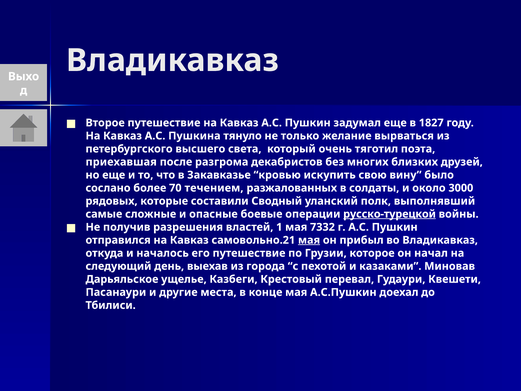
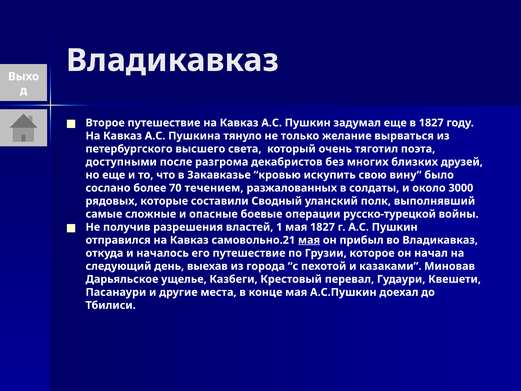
приехавшая: приехавшая -> доступными (121, 162)
русско-турецкой underline: present -> none (390, 214)
мая 7332: 7332 -> 1827 (322, 227)
